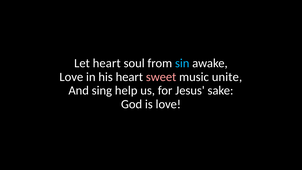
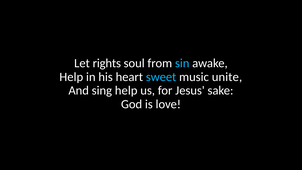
Let heart: heart -> rights (107, 63)
Love: Love -> Help (71, 77)
sweet colour: pink -> light blue (161, 77)
